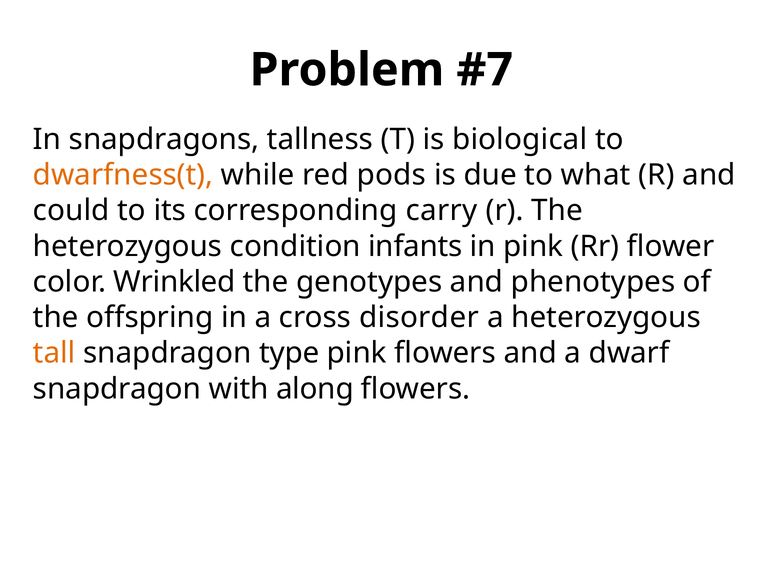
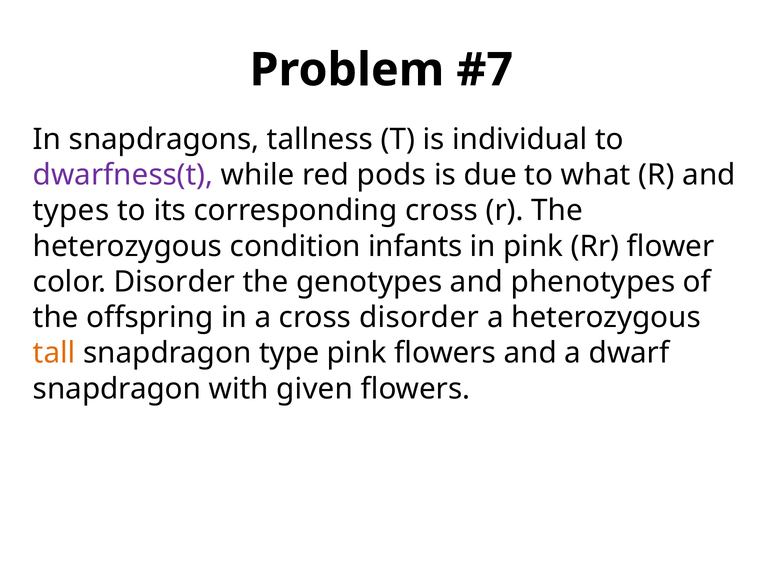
biological: biological -> individual (520, 140)
dwarfness(t colour: orange -> purple (123, 175)
could: could -> types (71, 211)
corresponding carry: carry -> cross (442, 211)
color Wrinkled: Wrinkled -> Disorder (174, 282)
along: along -> given (315, 389)
